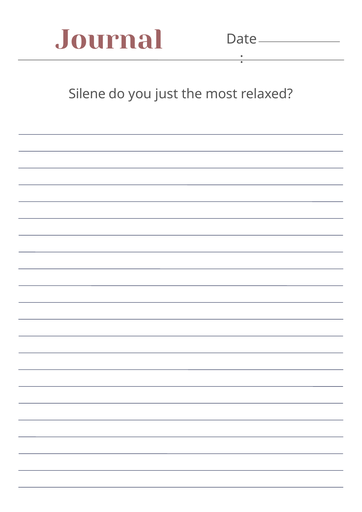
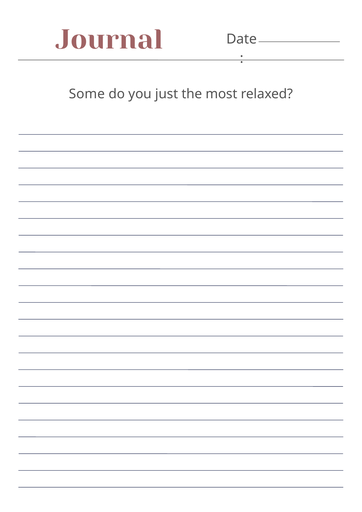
Silene: Silene -> Some (87, 94)
